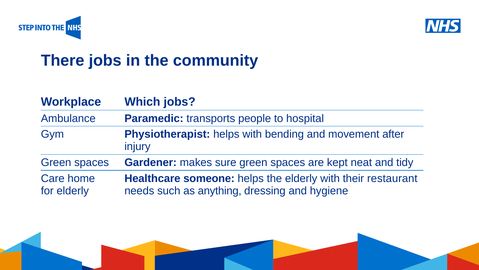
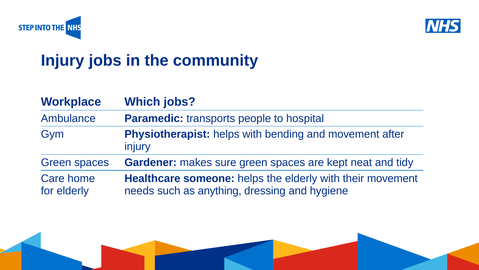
There: There -> Injury (63, 60)
their restaurant: restaurant -> movement (392, 178)
